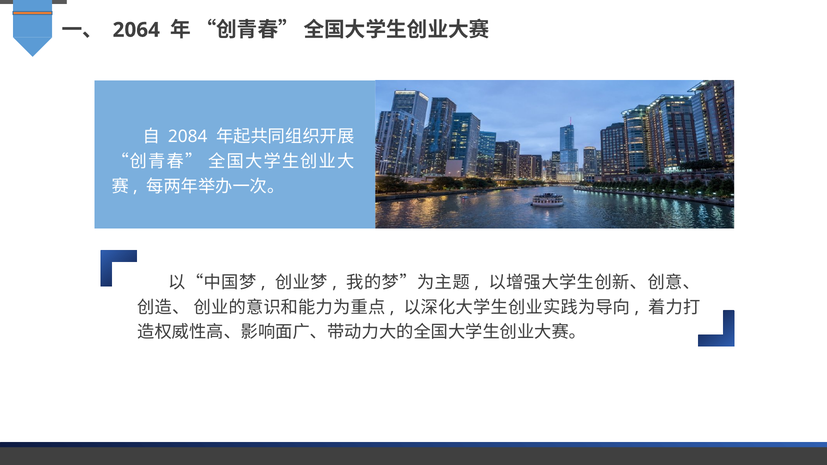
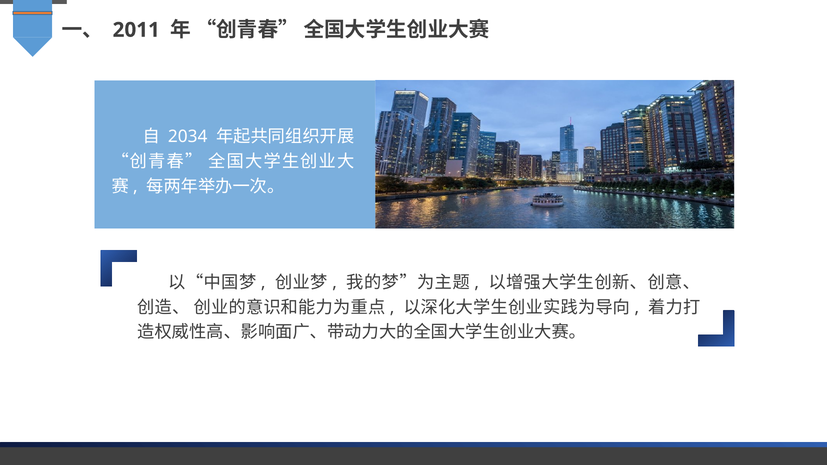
2064: 2064 -> 2011 (136, 30)
2084: 2084 -> 2034 (188, 137)
